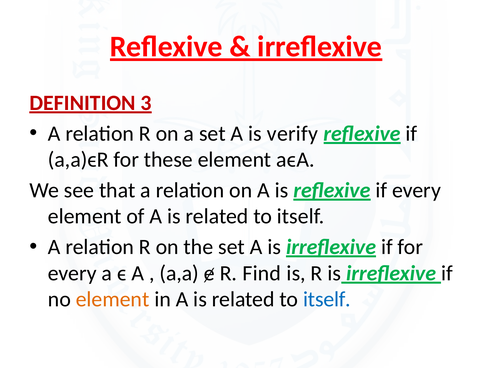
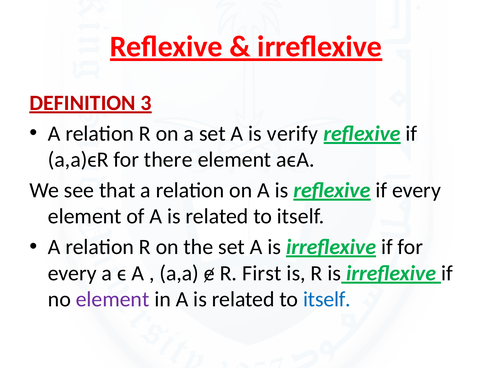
these: these -> there (168, 160)
Find: Find -> First (262, 273)
element colour: orange -> purple (113, 300)
